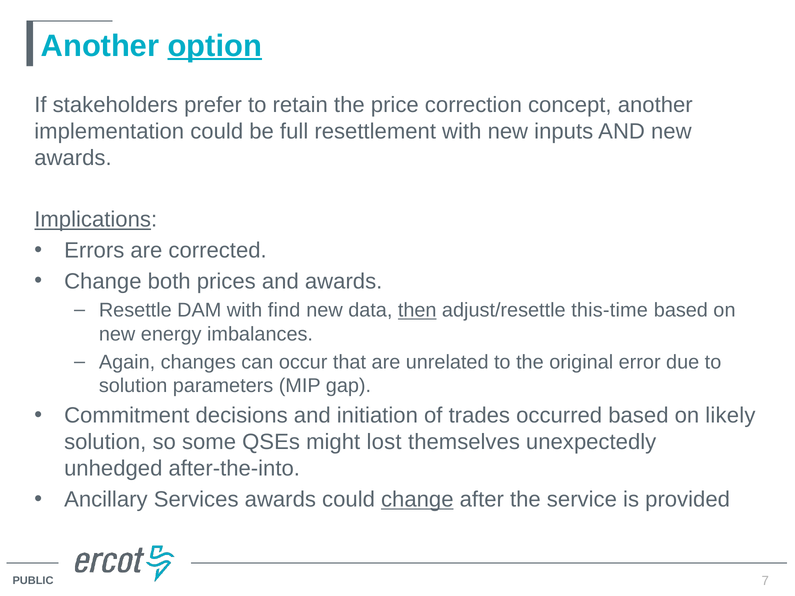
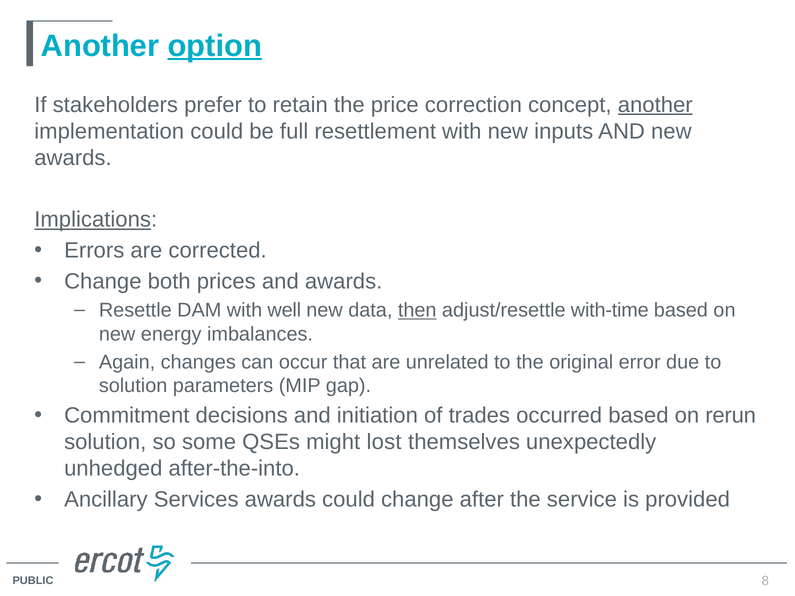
another underline: none -> present (655, 105)
find: find -> well (284, 311)
this-time: this-time -> with-time (610, 311)
likely: likely -> rerun (731, 416)
change underline: present -> none (417, 500)
7: 7 -> 8 (765, 581)
